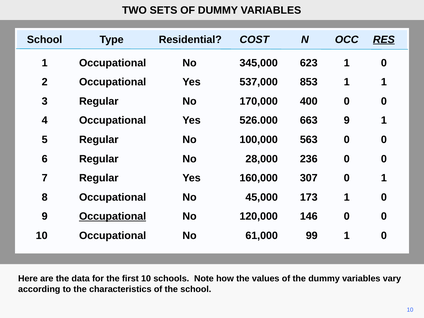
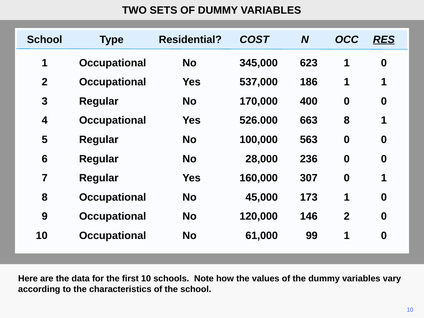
853: 853 -> 186 (309, 82)
663 9: 9 -> 8 (347, 120)
Occupational underline: present -> none (113, 216)
146 0: 0 -> 2 (347, 216)
